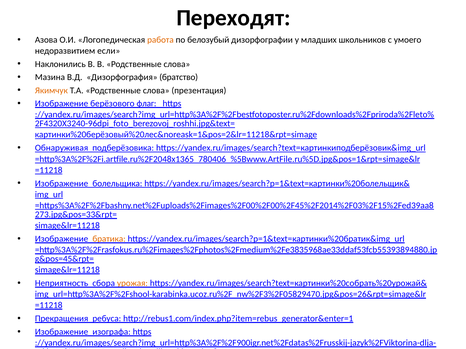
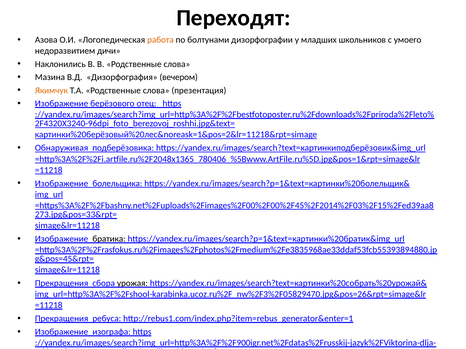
белозубый: белозубый -> болтунами (208, 40)
если: если -> дичи (109, 51)
братство: братство -> вечером (179, 77)
флаг: флаг -> отец (147, 104)
братика colour: orange -> black (109, 239)
Неприятность: Неприятность -> Прекращения (62, 284)
урожая colour: orange -> black (132, 284)
